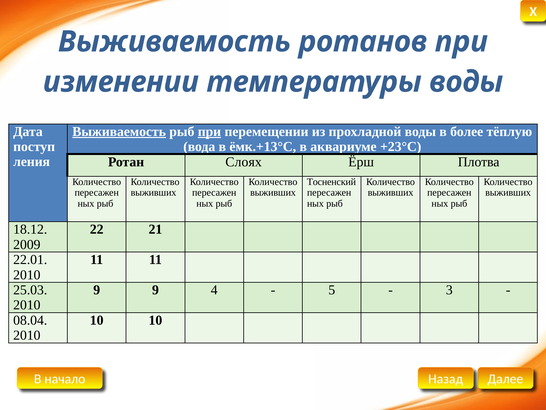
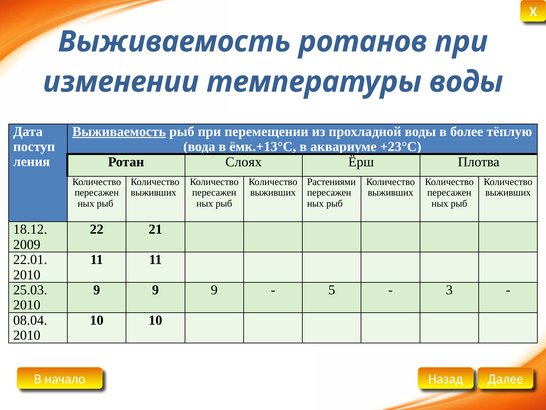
при underline: present -> none (209, 131)
Тосненский: Тосненский -> Растениями (331, 182)
9 9 4: 4 -> 9 (214, 290)
